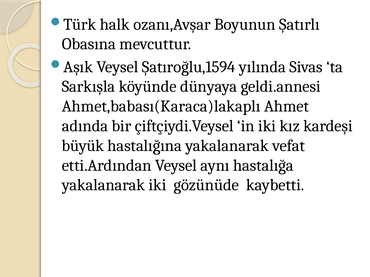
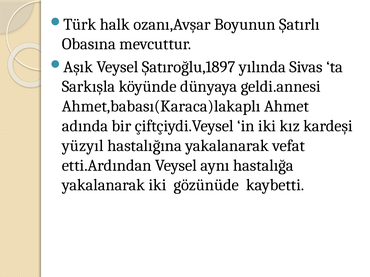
Şatıroğlu,1594: Şatıroğlu,1594 -> Şatıroğlu,1897 (189, 67)
büyük: büyük -> yüzyıl (83, 146)
